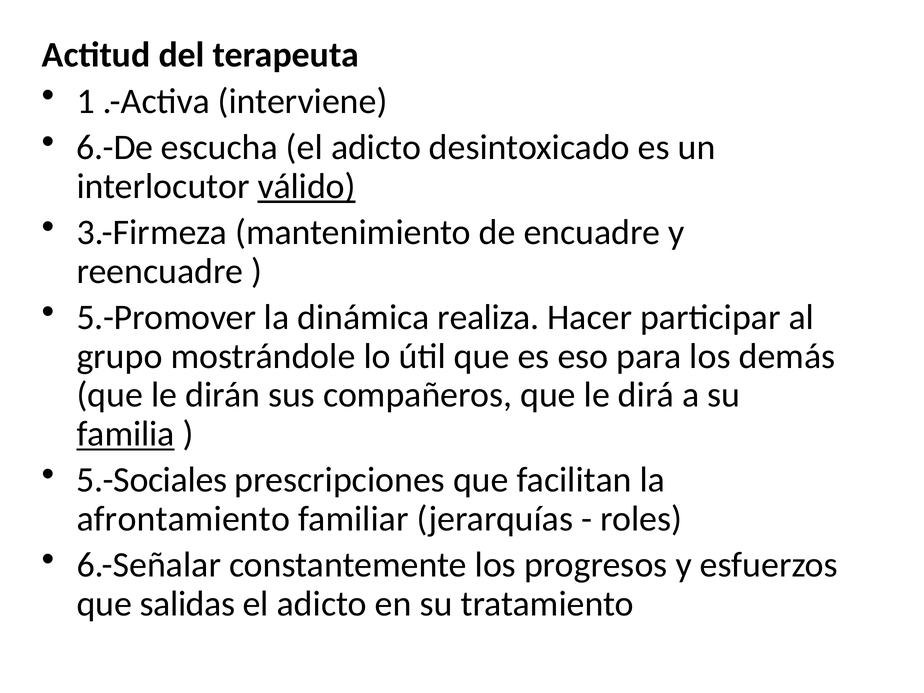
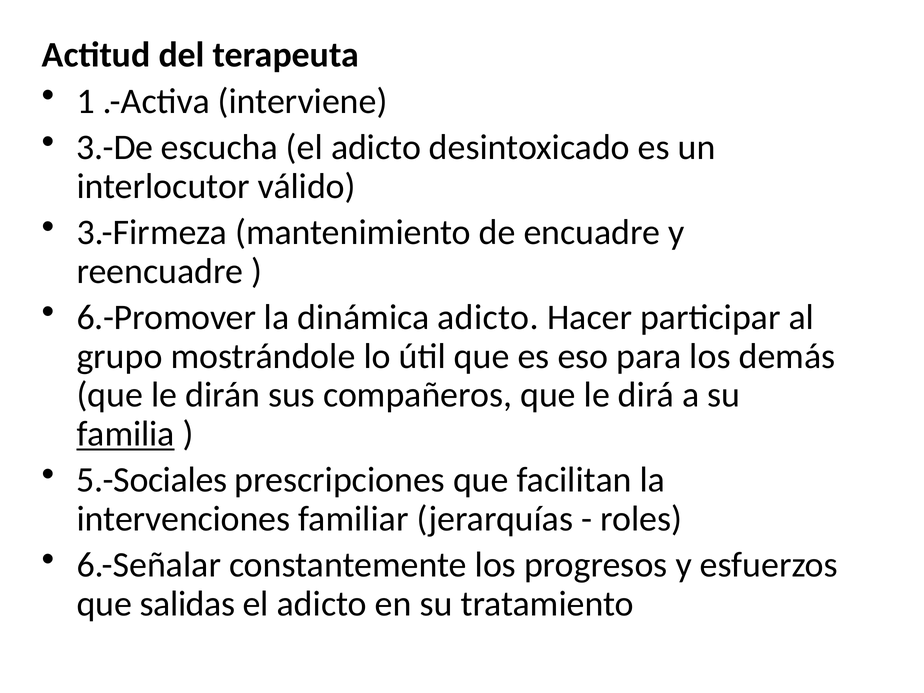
6.-De: 6.-De -> 3.-De (115, 147)
válido underline: present -> none (307, 186)
5.-Promover: 5.-Promover -> 6.-Promover (166, 317)
dinámica realiza: realiza -> adicto (488, 317)
afrontamiento: afrontamiento -> intervenciones (183, 519)
